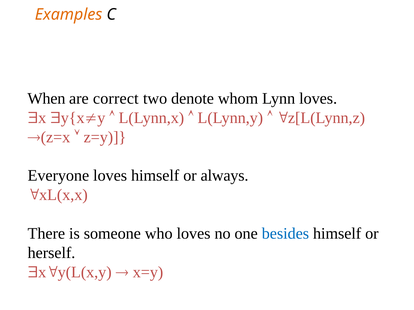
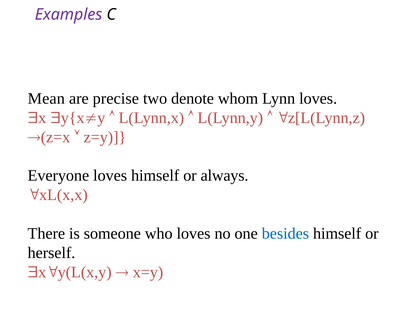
Examples colour: orange -> purple (69, 15)
When: When -> Mean (46, 99)
correct: correct -> precise (116, 99)
